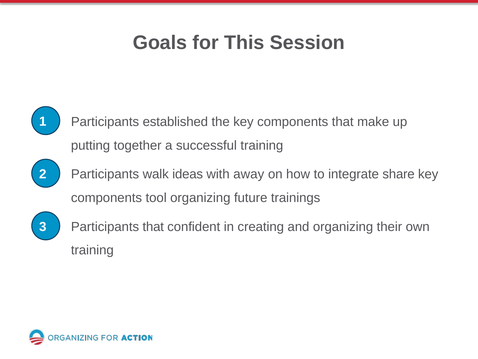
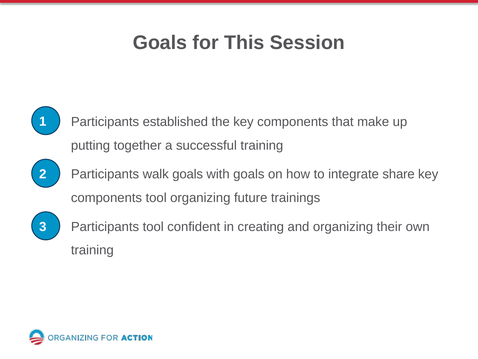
walk ideas: ideas -> goals (188, 174)
with away: away -> goals (249, 174)
Participants that: that -> tool (153, 226)
